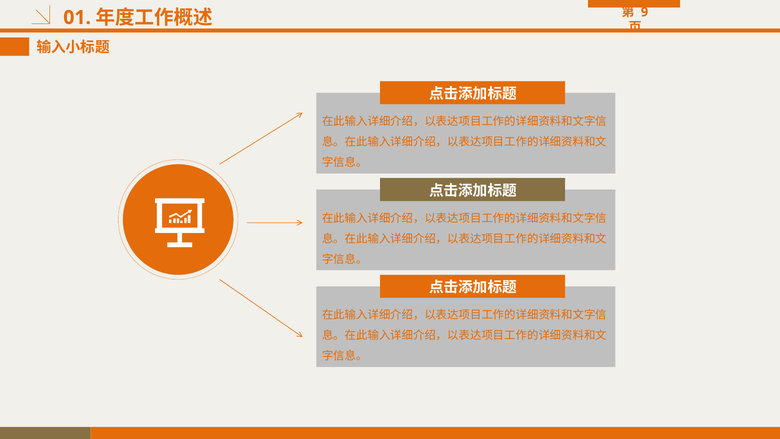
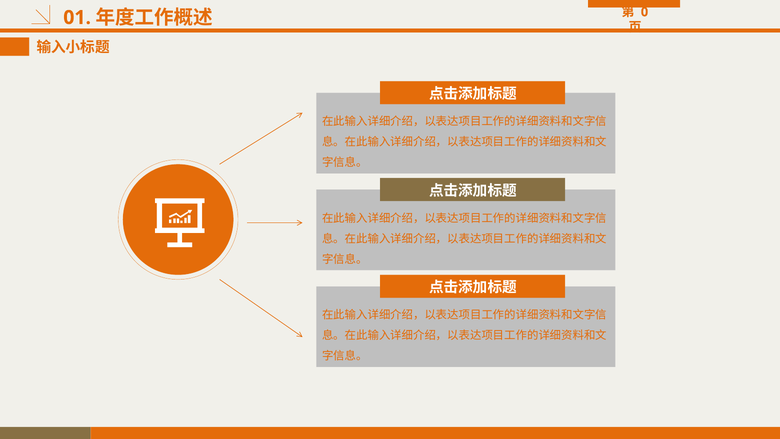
9: 9 -> 0 (645, 12)
